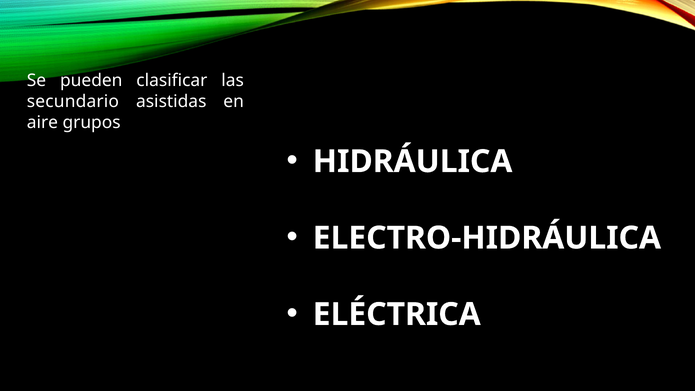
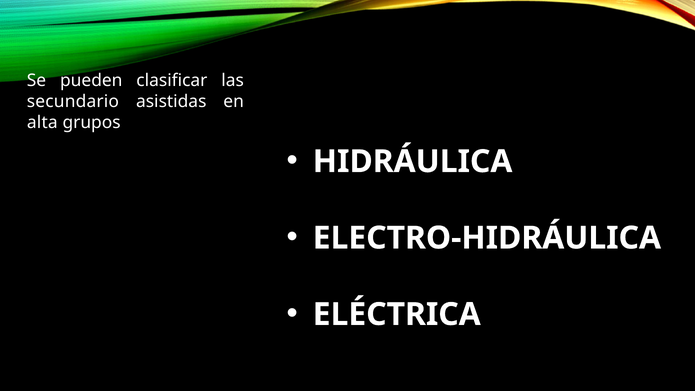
aire: aire -> alta (42, 122)
